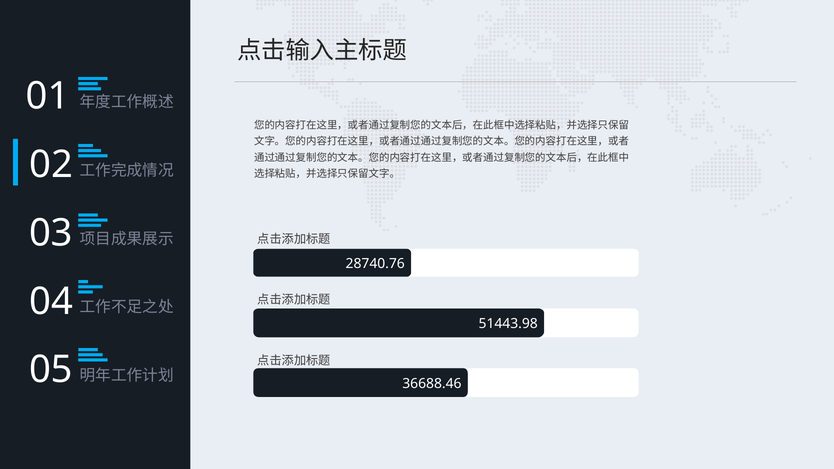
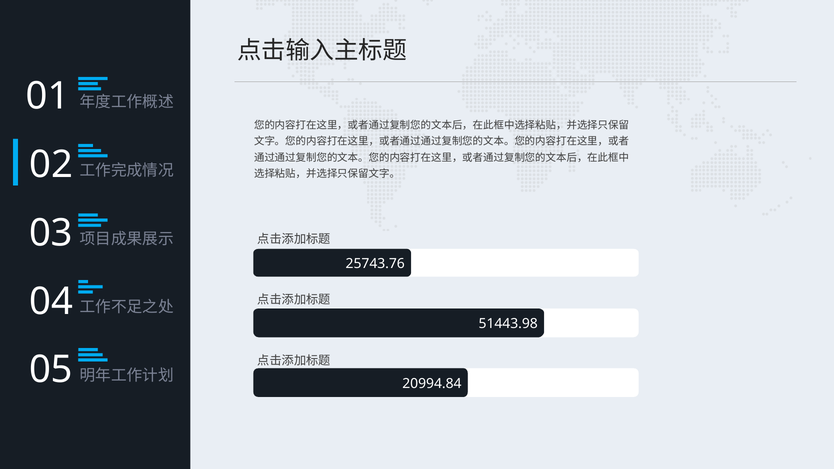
28740.76: 28740.76 -> 25743.76 (375, 264)
36688.46: 36688.46 -> 20994.84 (432, 384)
